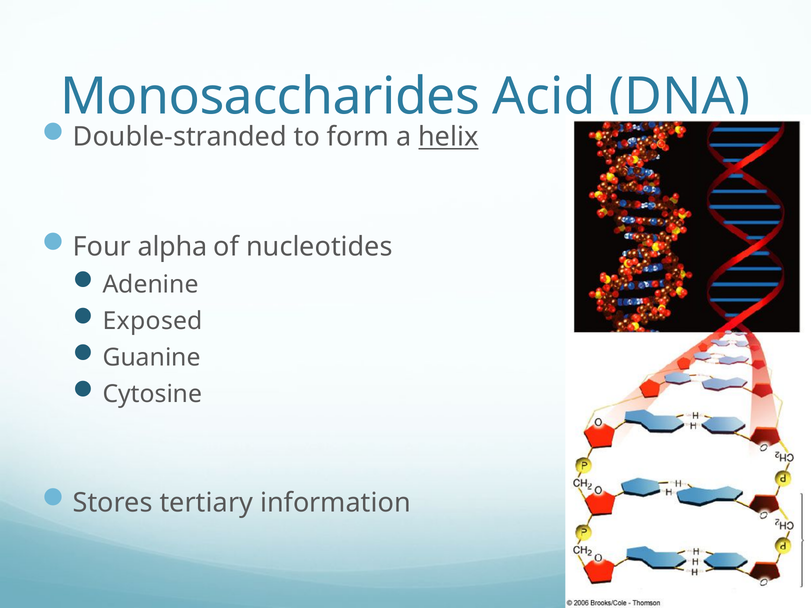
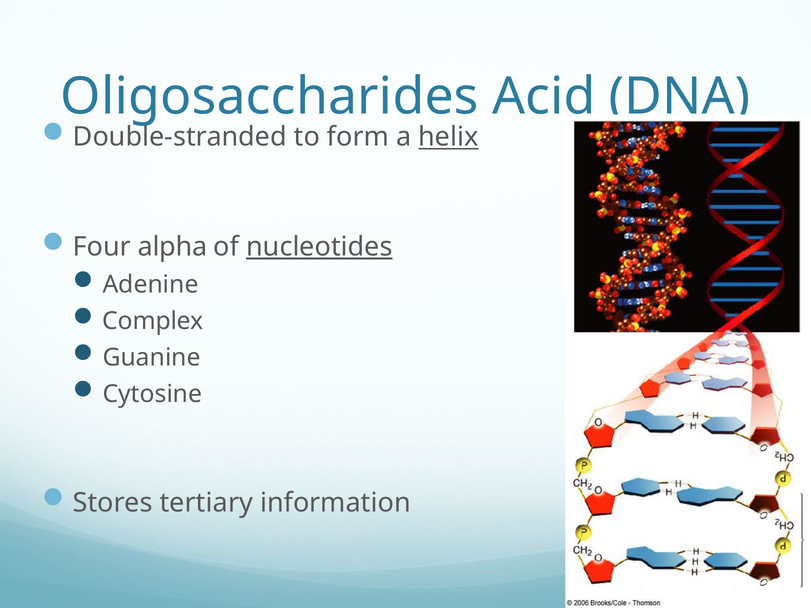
Monosaccharides: Monosaccharides -> Oligosaccharides (270, 97)
nucleotides underline: none -> present (319, 247)
Exposed: Exposed -> Complex (153, 321)
